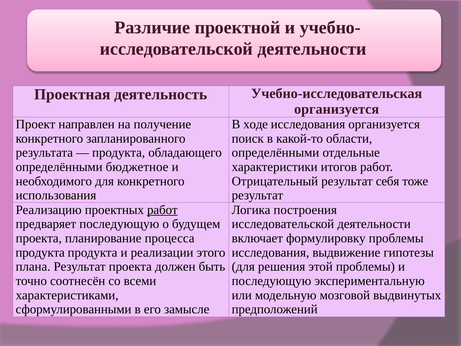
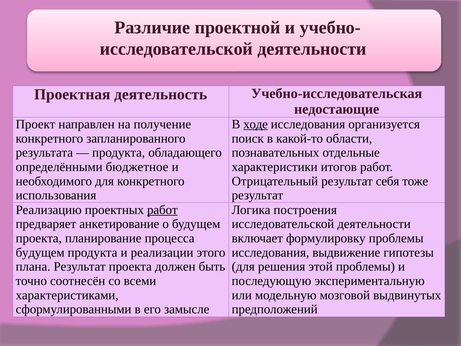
организуется: организуется -> недостающие (337, 109)
ходе underline: none -> present (256, 124)
определёнными: определёнными -> познавательных (276, 153)
предваряет последующую: последующую -> анкетирование (119, 224)
продукта: продукта -> будущем (40, 252)
